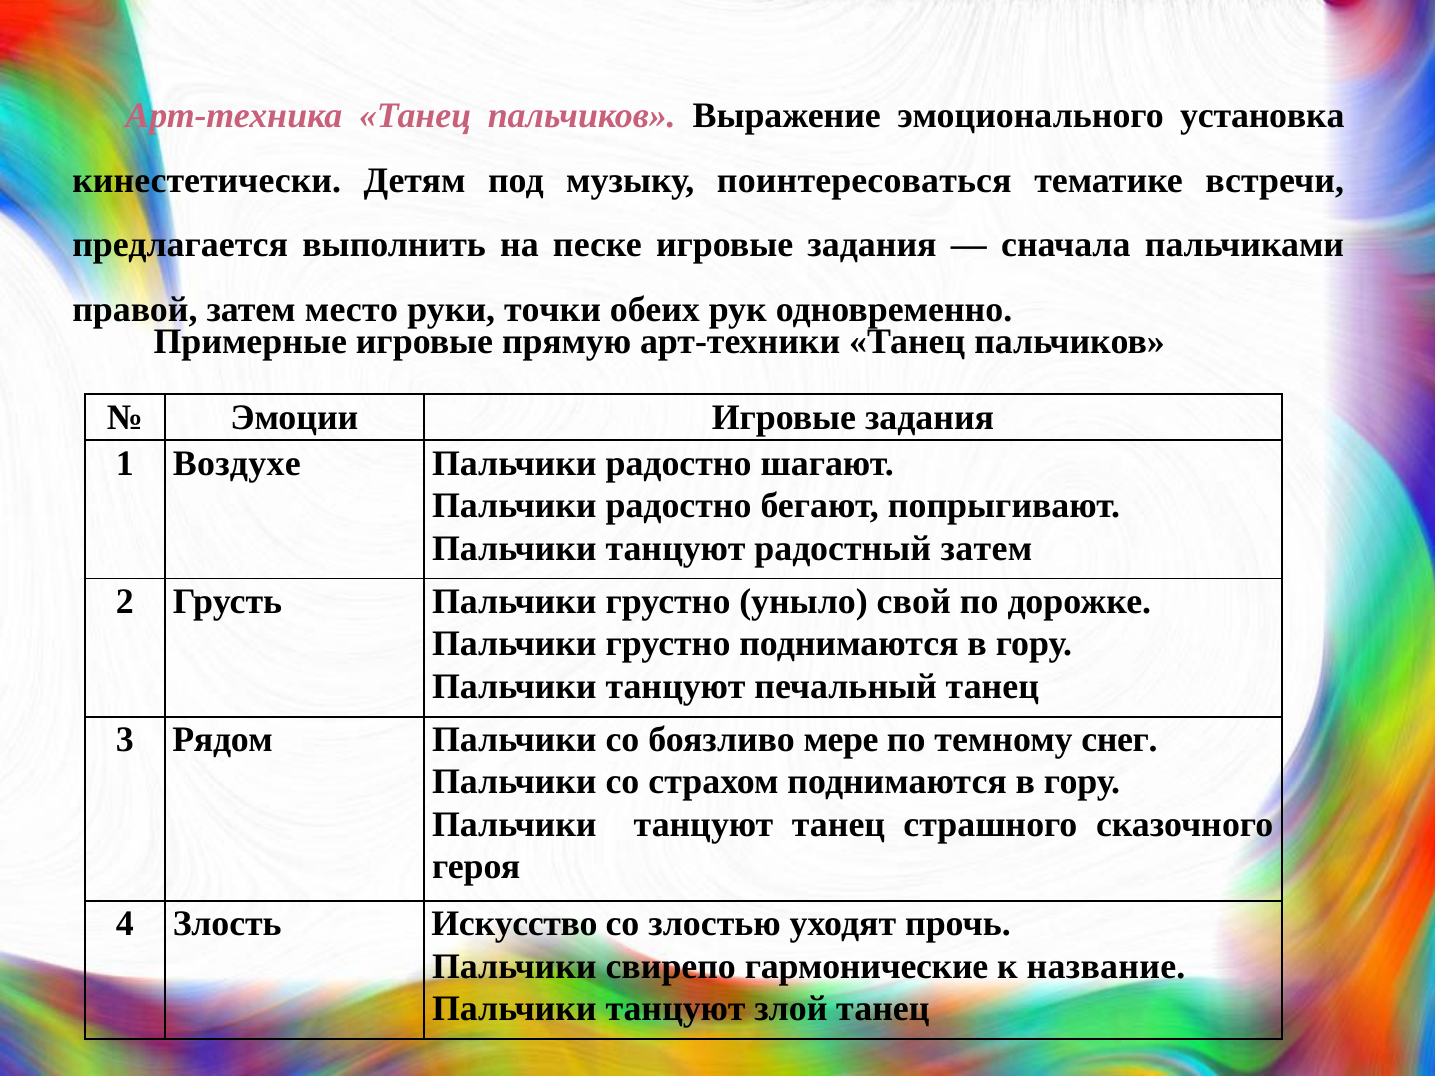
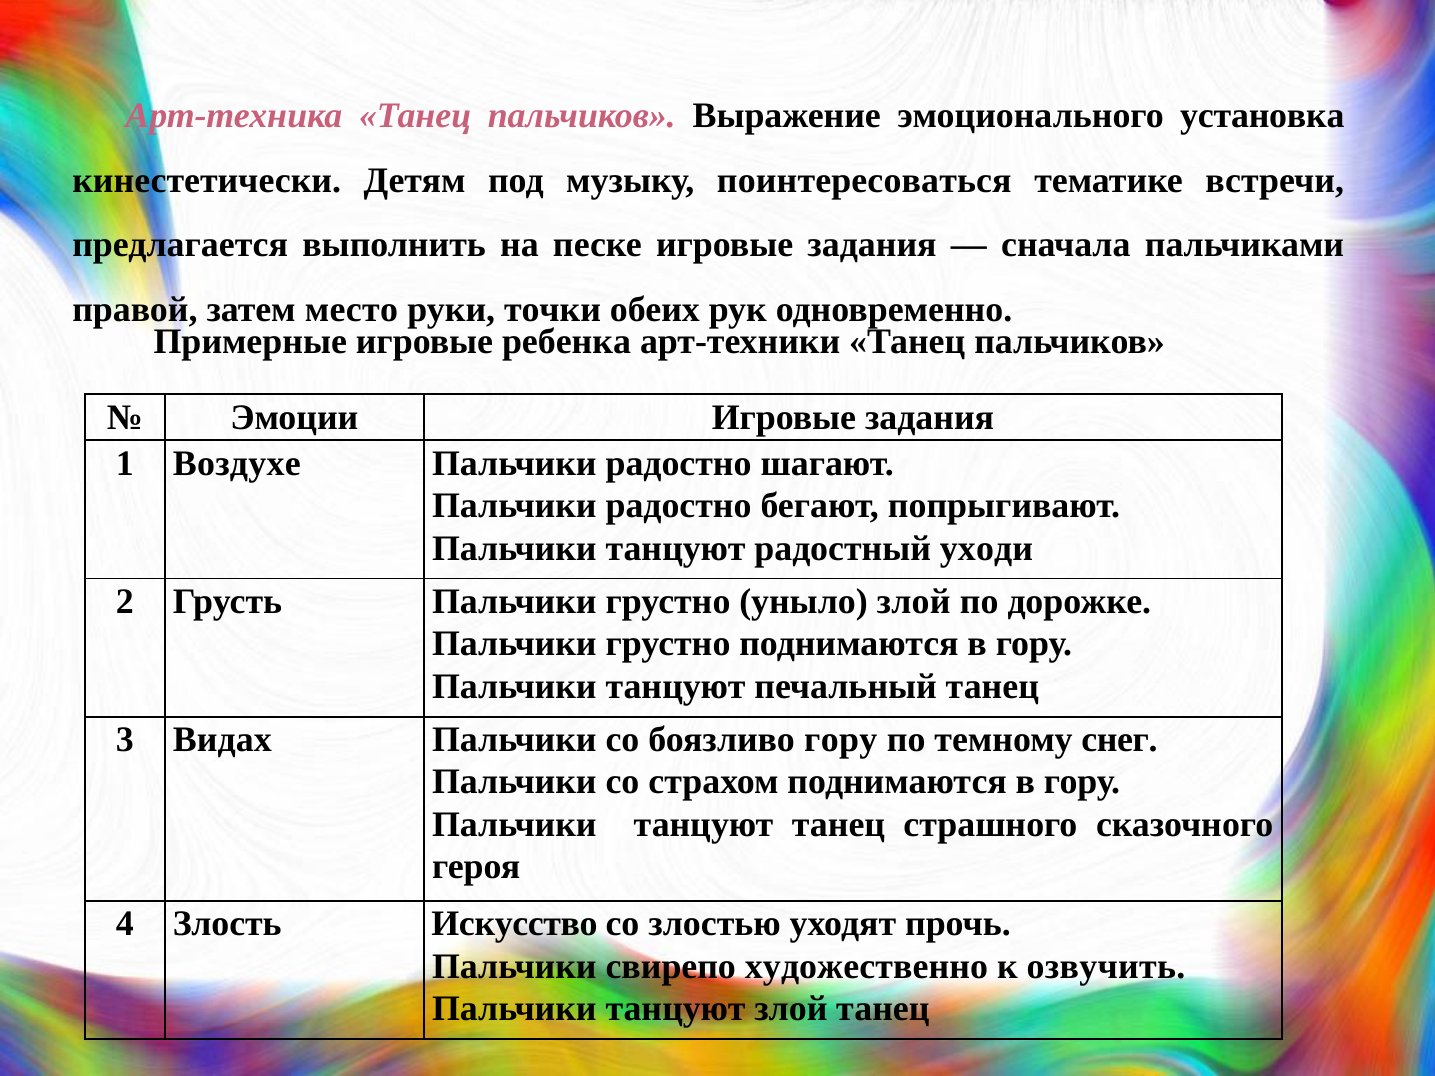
прямую: прямую -> ребенка (567, 342)
радостный затем: затем -> уходи (986, 548)
уныло свой: свой -> злой (914, 602)
Рядом: Рядом -> Видах (222, 740)
боязливо мере: мере -> гору (841, 740)
гармонические: гармонические -> художественно (866, 967)
название: название -> озвучить (1106, 967)
